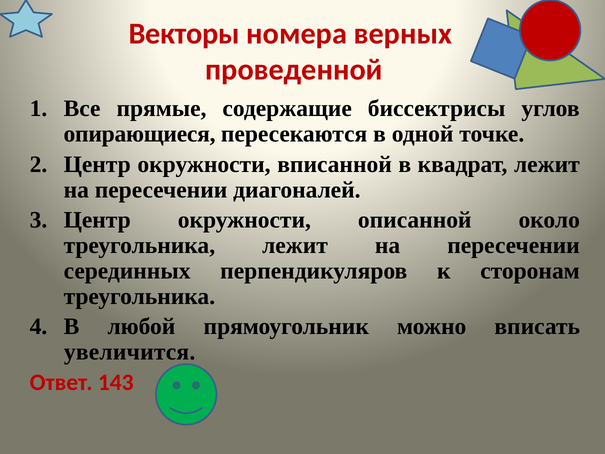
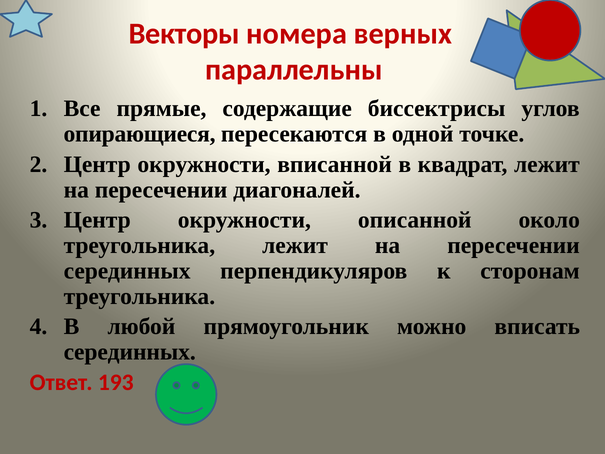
проведенной: проведенной -> параллельны (294, 70)
увеличится: увеличится -> серединных (130, 352)
143: 143 -> 193 (116, 382)
